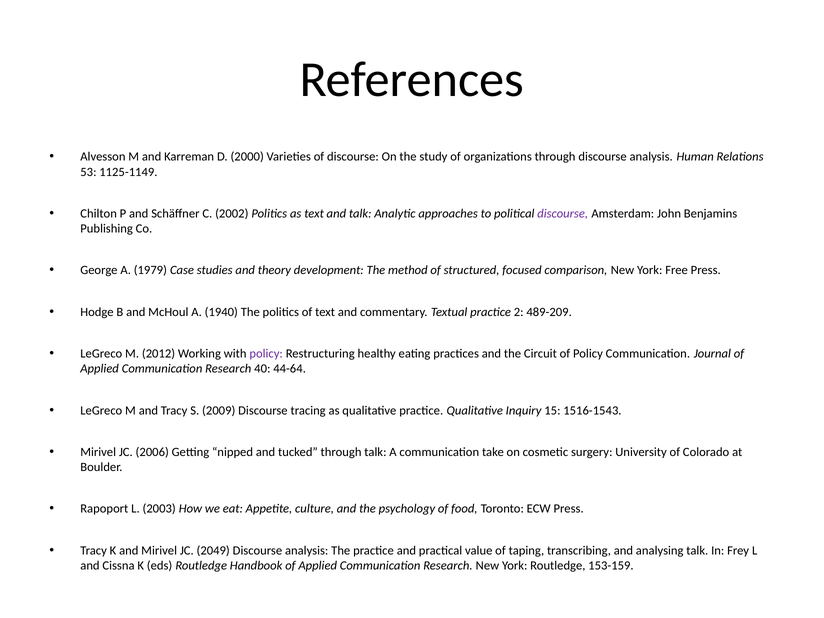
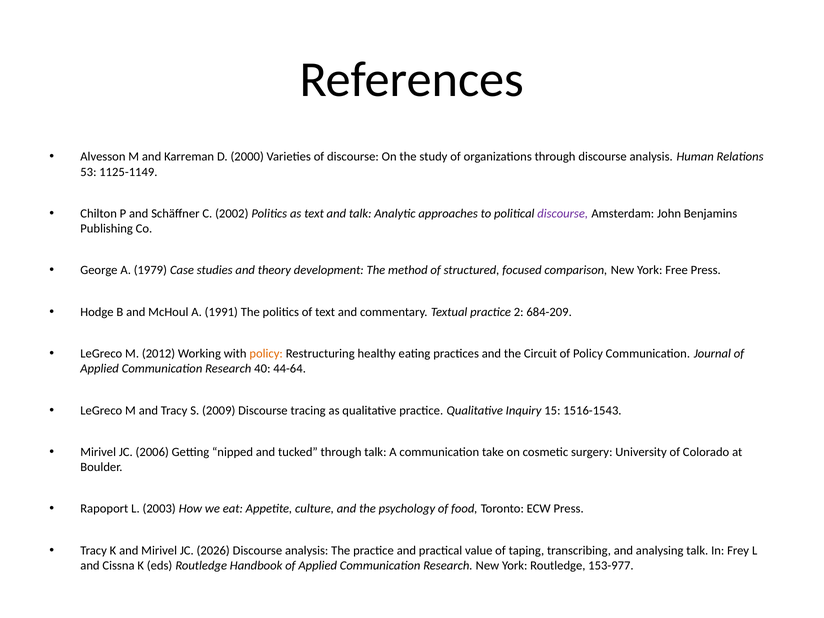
1940: 1940 -> 1991 (221, 312)
489-209: 489-209 -> 684-209 (549, 312)
policy colour: purple -> orange (266, 354)
2049: 2049 -> 2026 (213, 550)
153-159: 153-159 -> 153-977 (611, 566)
